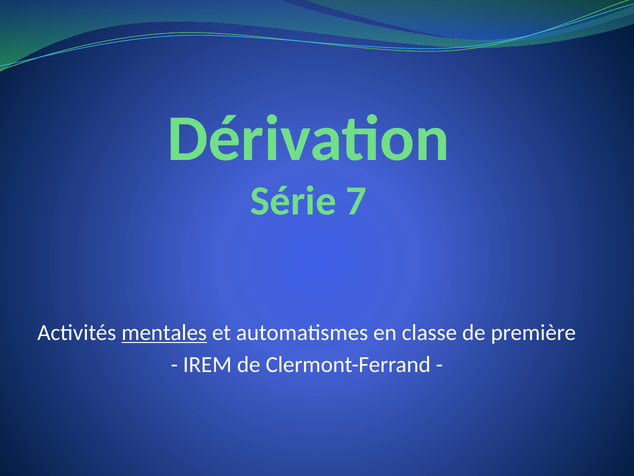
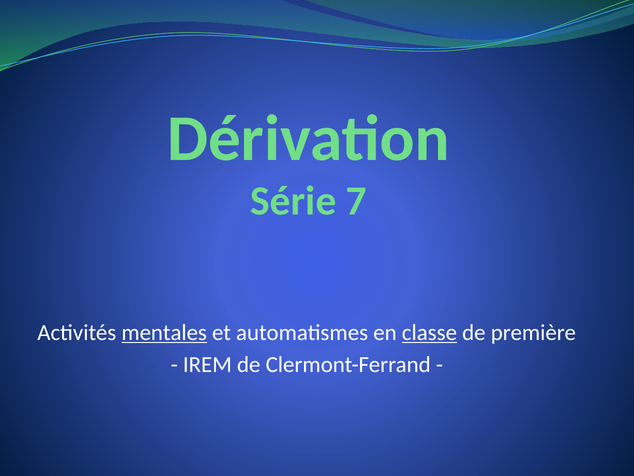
classe underline: none -> present (429, 332)
